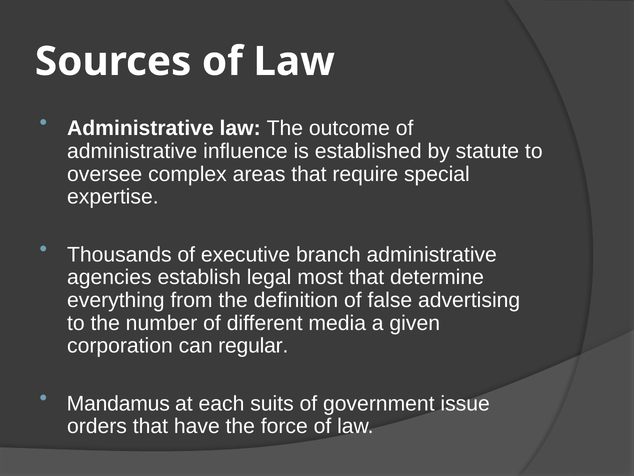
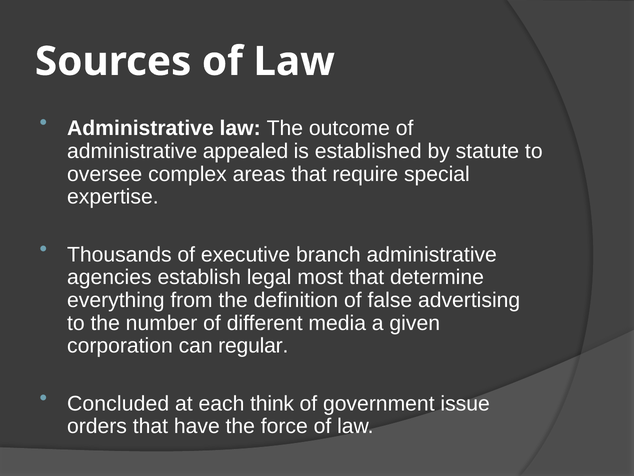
influence: influence -> appealed (246, 151)
Mandamus: Mandamus -> Concluded (118, 403)
suits: suits -> think (272, 403)
